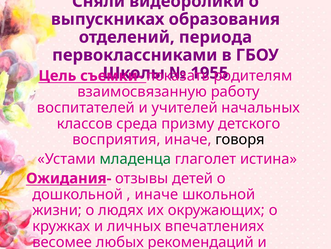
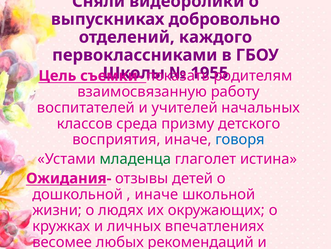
образования: образования -> добровольно (224, 19)
периода: периода -> каждого (215, 37)
говоря colour: black -> blue (240, 139)
